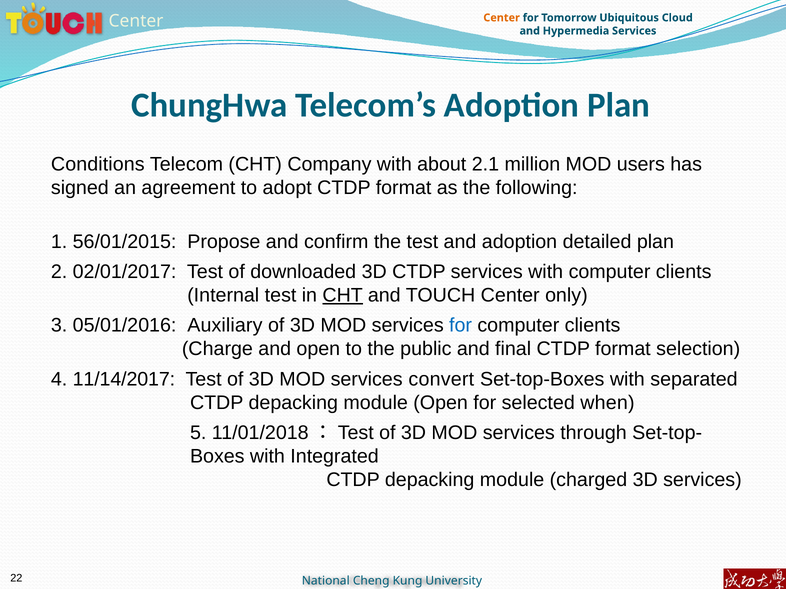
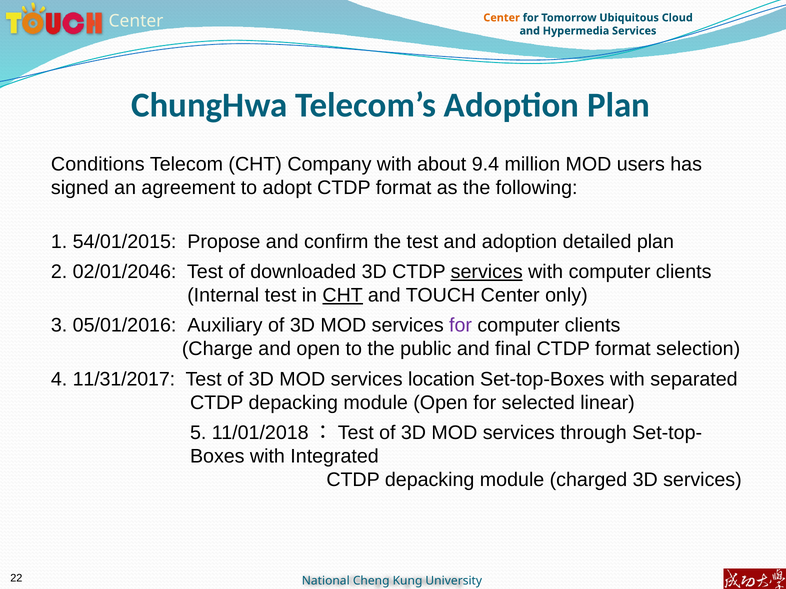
2.1: 2.1 -> 9.4 (485, 165)
56/01/2015: 56/01/2015 -> 54/01/2015 (125, 242)
02/01/2017: 02/01/2017 -> 02/01/2046 (125, 272)
services underline: none -> present (487, 272)
for colour: blue -> purple (461, 326)
11/14/2017: 11/14/2017 -> 11/31/2017 (124, 379)
convert: convert -> location (441, 379)
when: when -> linear (608, 403)
